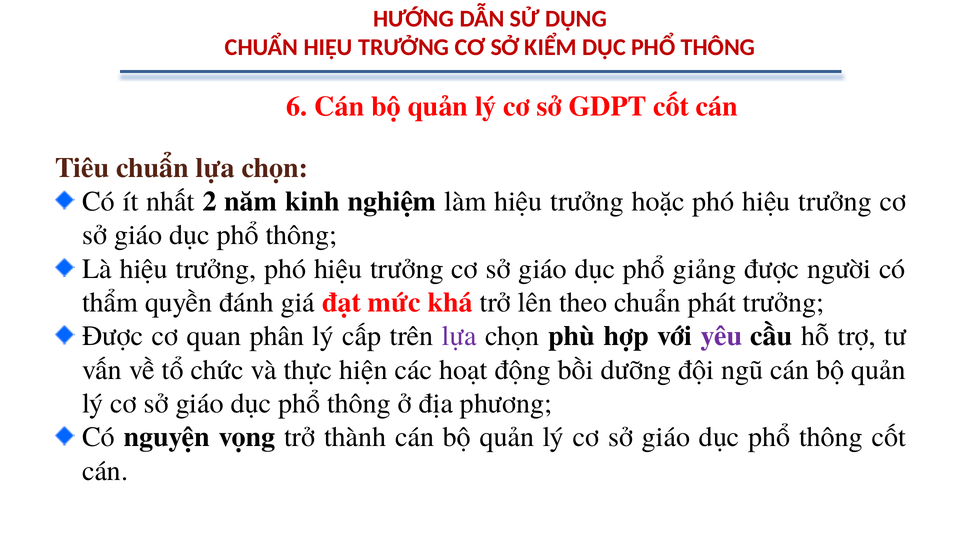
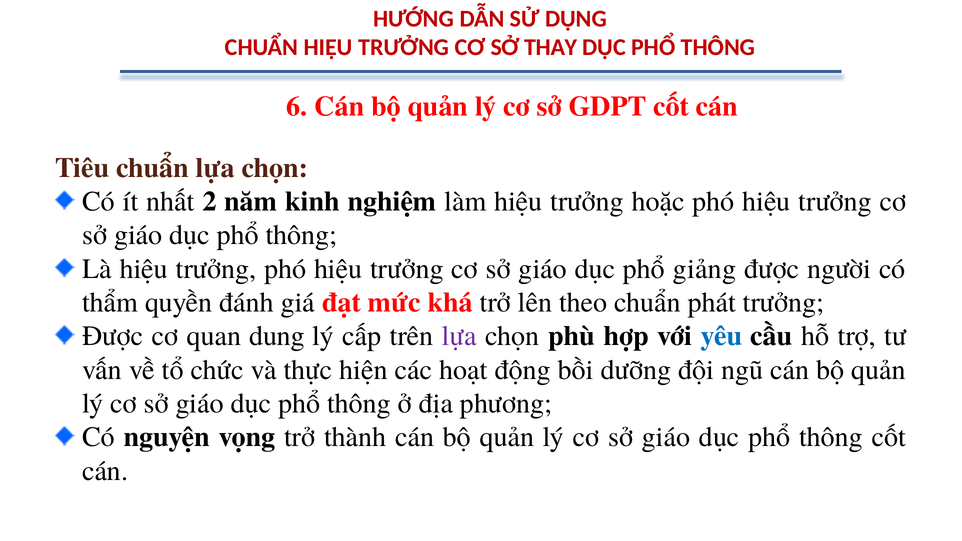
KIỂM: KIỂM -> THAY (551, 48)
phân: phân -> dung (277, 336)
yêu colour: purple -> blue (721, 336)
